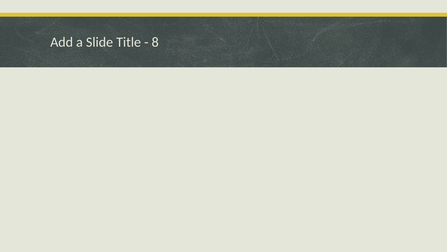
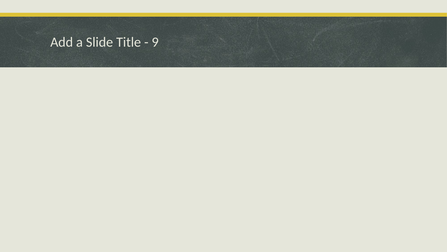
8: 8 -> 9 (155, 42)
